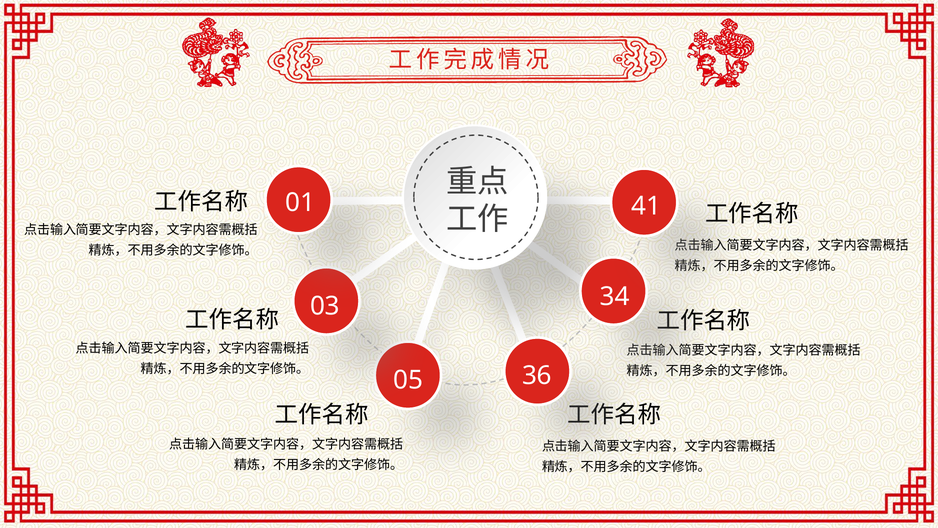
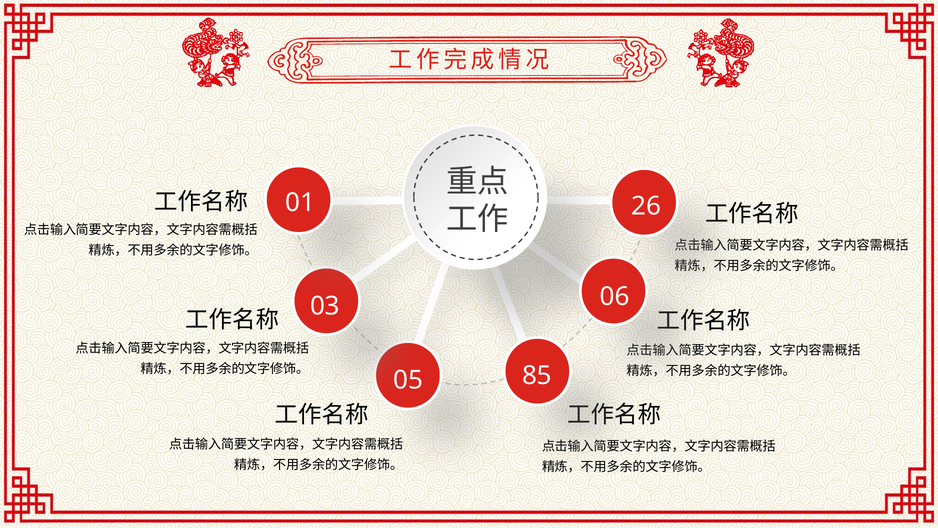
41: 41 -> 26 (646, 206)
34: 34 -> 06 (615, 297)
36: 36 -> 85 (537, 375)
